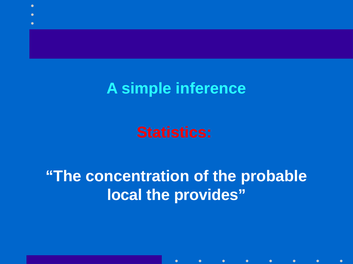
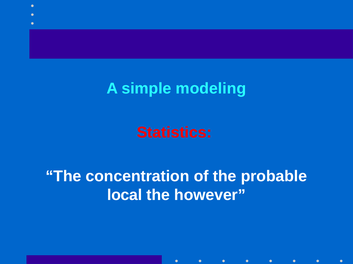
inference: inference -> modeling (211, 89)
provides: provides -> however (210, 195)
